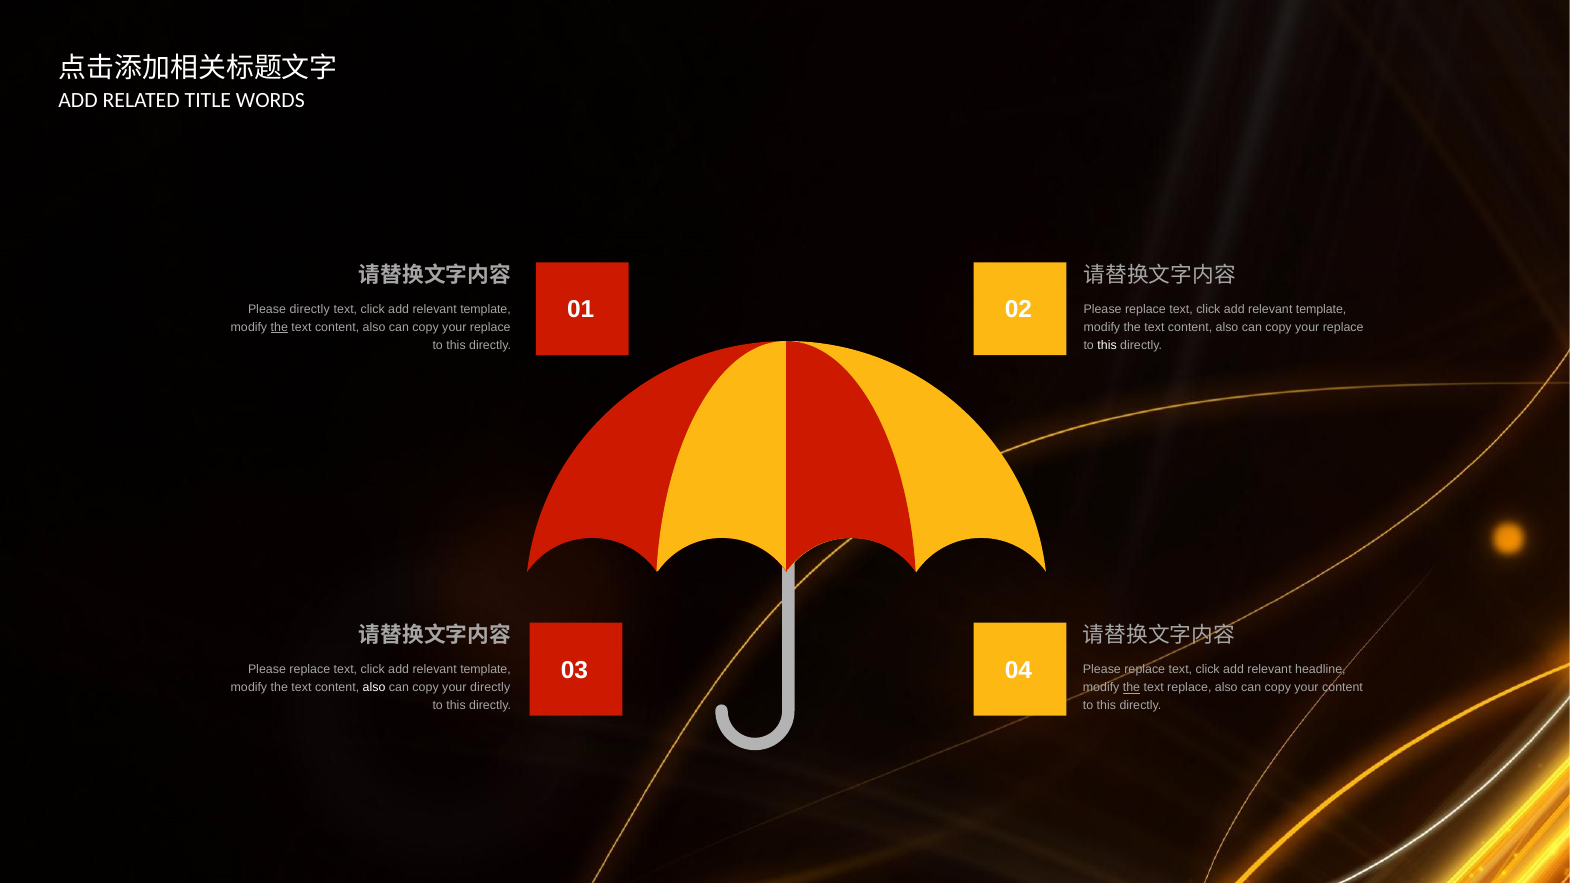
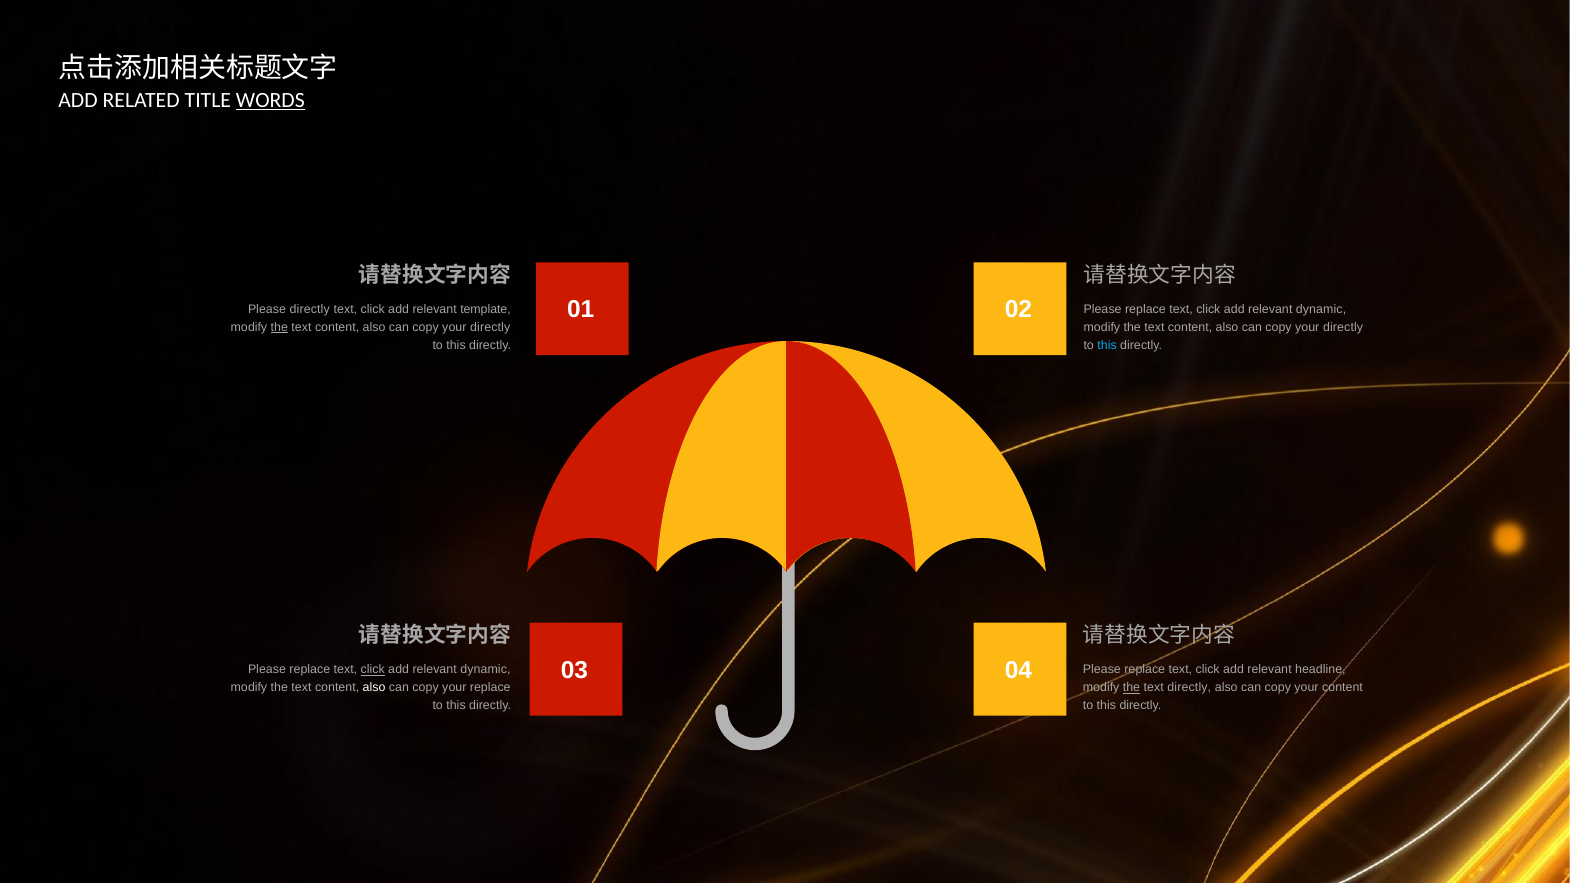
WORDS underline: none -> present (270, 100)
template: template -> dynamic (1321, 310)
replace: replace -> directly (490, 327)
replace: replace -> directly (1343, 327)
this colour: white -> light blue (1107, 345)
click underline: none -> present (373, 670)
template: template -> dynamic (485, 670)
your directly: directly -> replace (490, 688)
text replace: replace -> directly (1189, 688)
